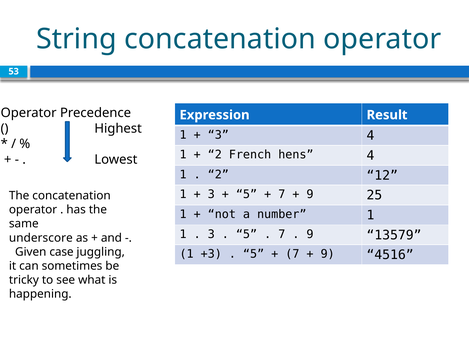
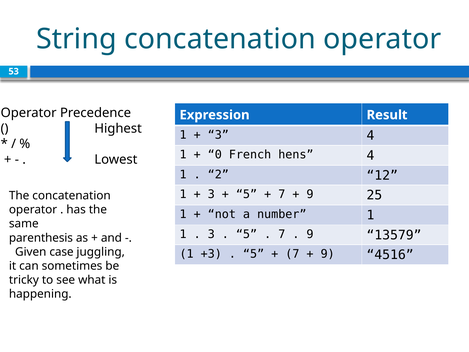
2: 2 -> 0 (215, 155)
underscore: underscore -> parenthesis (41, 238)
